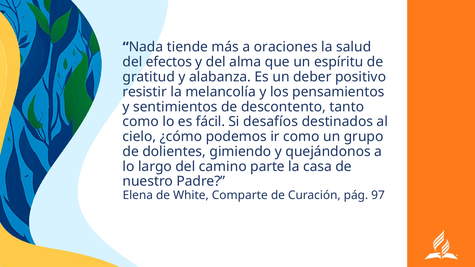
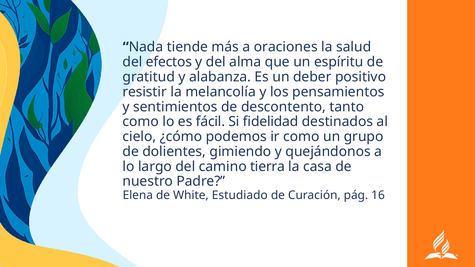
desafíos: desafíos -> fidelidad (271, 122)
parte: parte -> tierra (268, 167)
Comparte: Comparte -> Estudiado (240, 195)
97: 97 -> 16 (378, 195)
